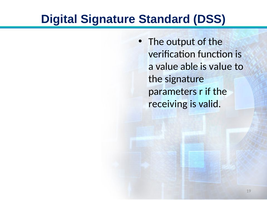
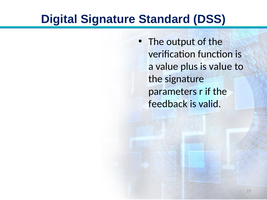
able: able -> plus (189, 67)
receiving: receiving -> feedback (168, 104)
